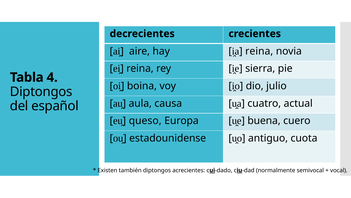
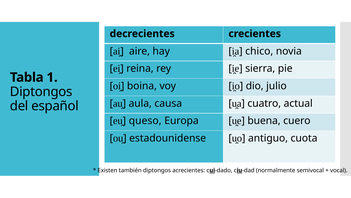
reina: reina -> chico (259, 51)
4: 4 -> 1 (52, 77)
